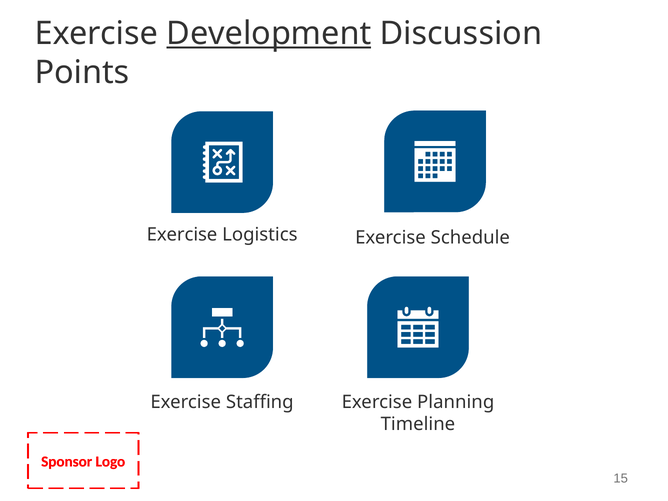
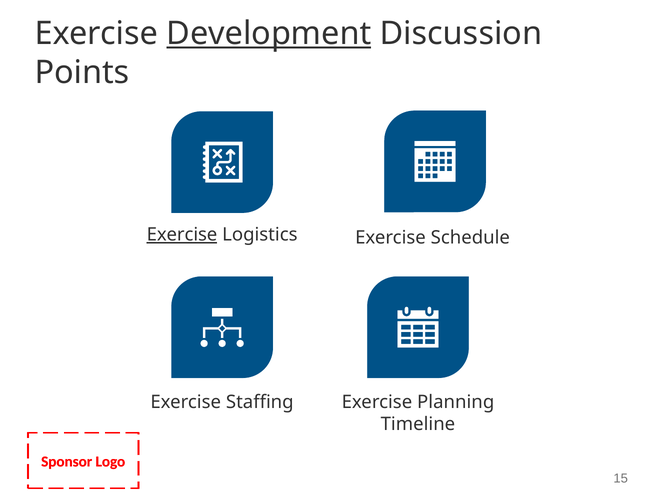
Exercise underline: none -> present (182, 235)
